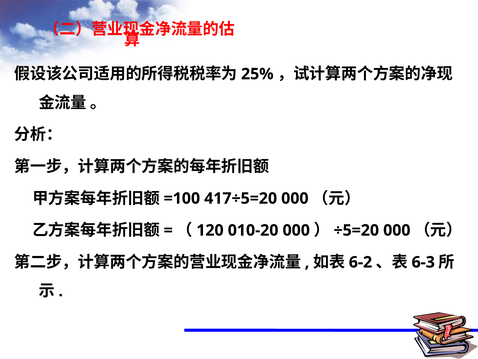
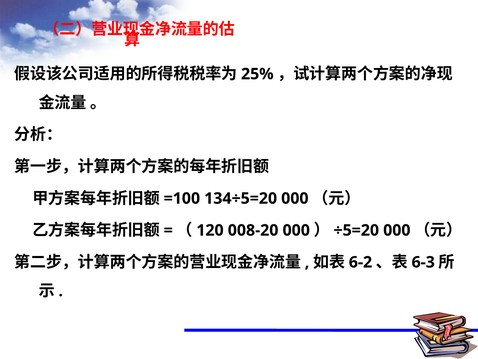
417÷5=20: 417÷5=20 -> 134÷5=20 (241, 198)
010-20: 010-20 -> 008-20 (253, 230)
